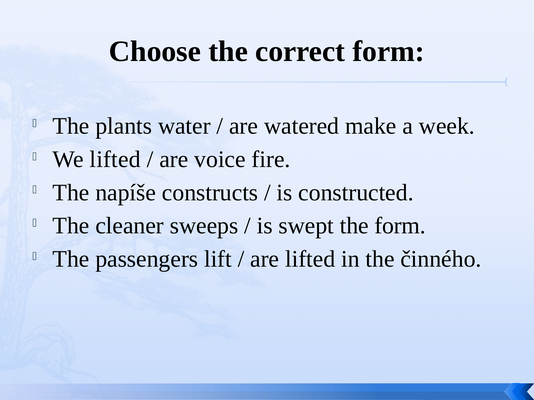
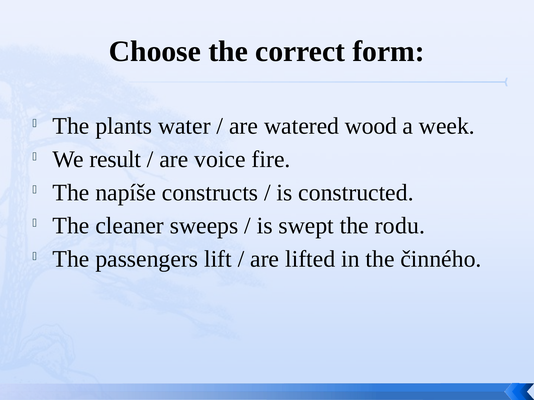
make: make -> wood (371, 126)
We lifted: lifted -> result (115, 160)
the form: form -> rodu (400, 226)
